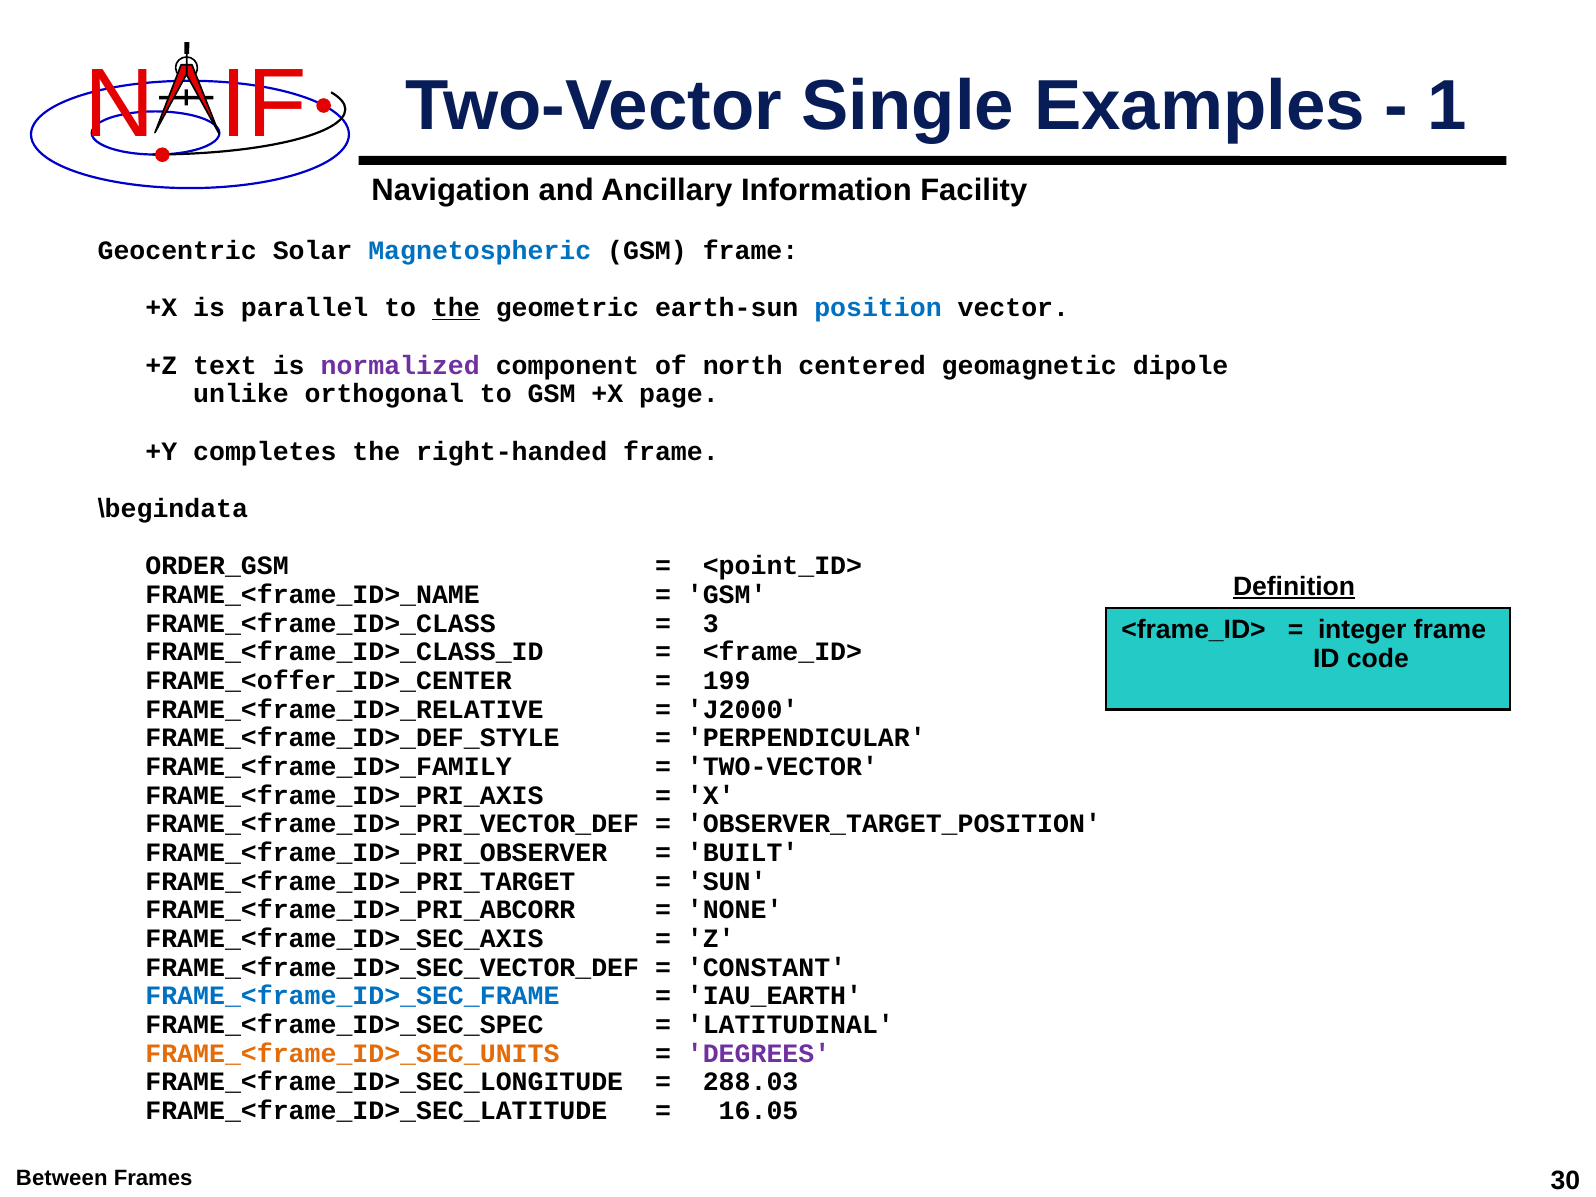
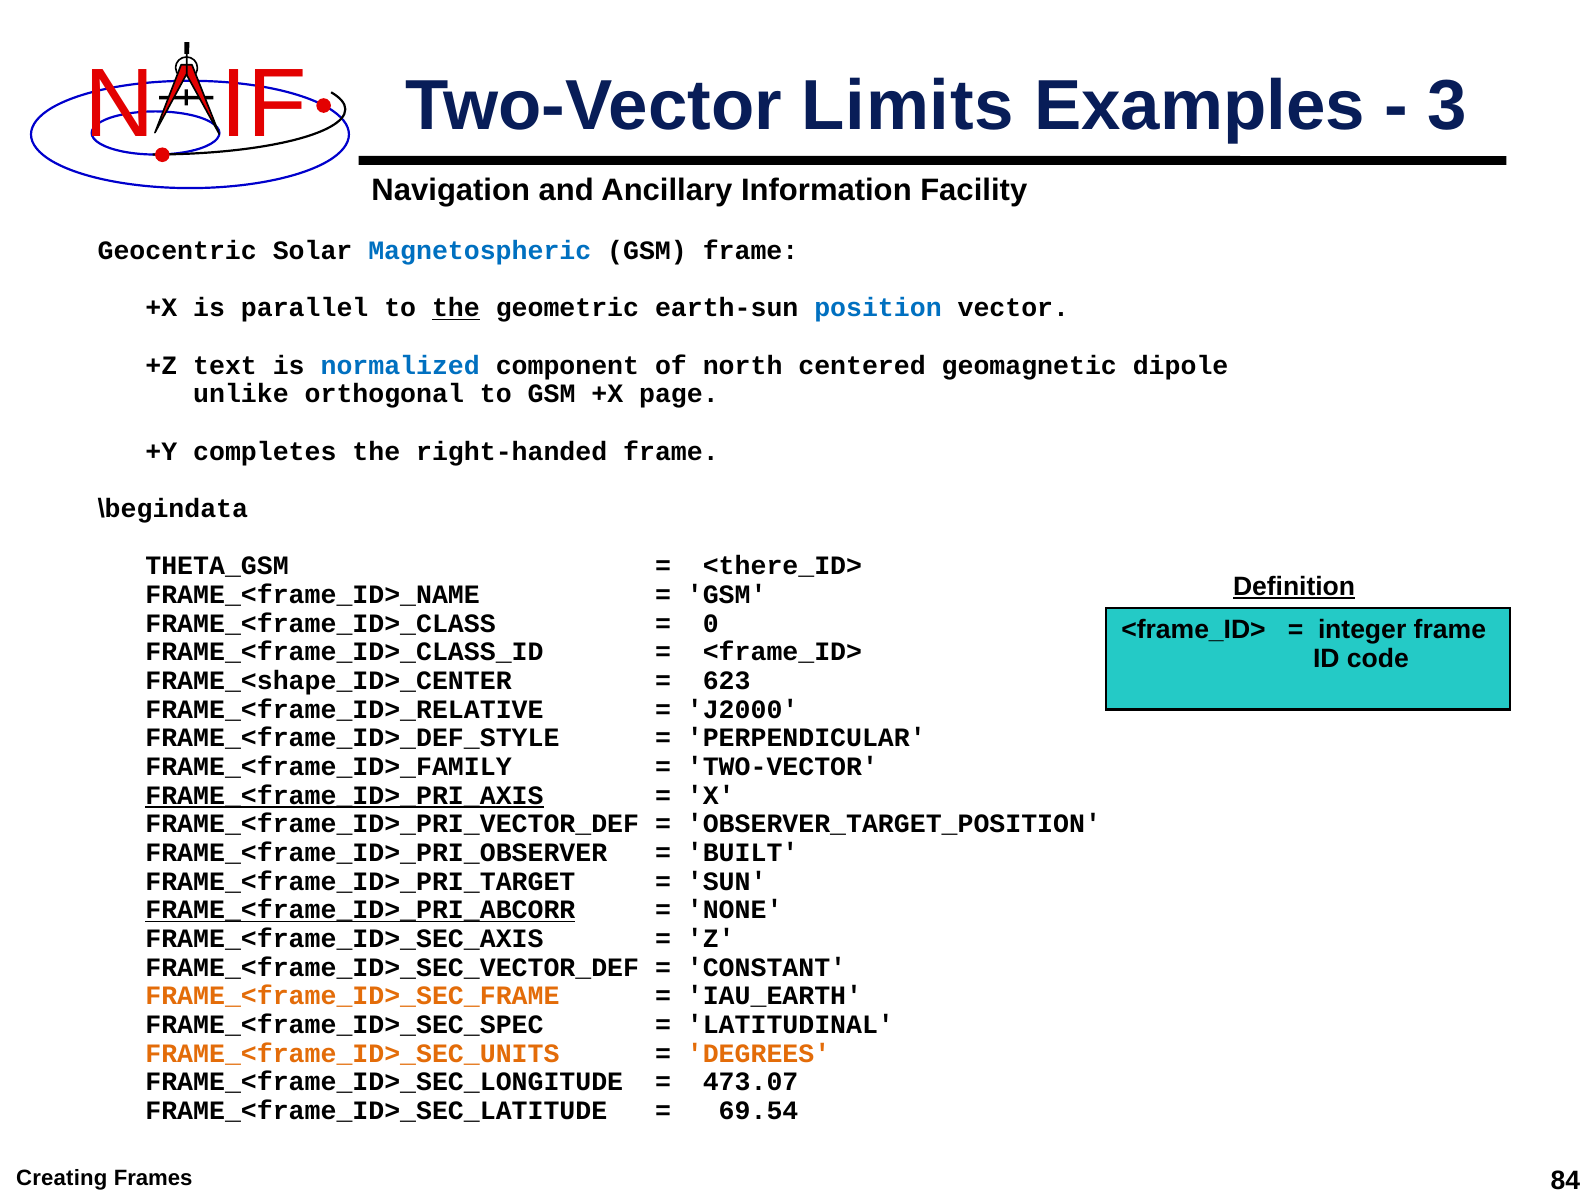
Single: Single -> Limits (908, 107)
1: 1 -> 3 (1447, 107)
normalized colour: purple -> blue (400, 366)
ORDER_GSM: ORDER_GSM -> THETA_GSM (217, 566)
<point_ID>: <point_ID> -> <there_ID> (782, 566)
3: 3 -> 0 (711, 624)
FRAME_<offer_ID>_CENTER: FRAME_<offer_ID>_CENTER -> FRAME_<shape_ID>_CENTER (329, 681)
199: 199 -> 623 (727, 681)
FRAME_<frame_ID>_PRI_AXIS underline: none -> present (344, 796)
FRAME_<frame_ID>_PRI_ABCORR underline: none -> present (360, 910)
FRAME_<frame_ID>_SEC_FRAME colour: blue -> orange (352, 996)
DEGREES colour: purple -> orange (759, 1054)
288.03: 288.03 -> 473.07 (751, 1082)
16.05: 16.05 -> 69.54 (759, 1111)
Between: Between -> Creating (62, 1178)
30: 30 -> 84 (1565, 1181)
